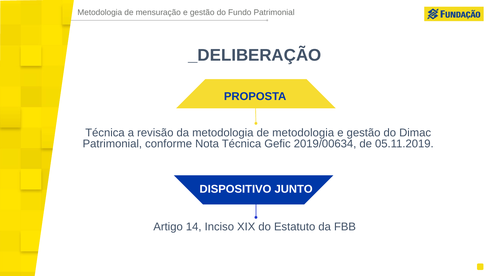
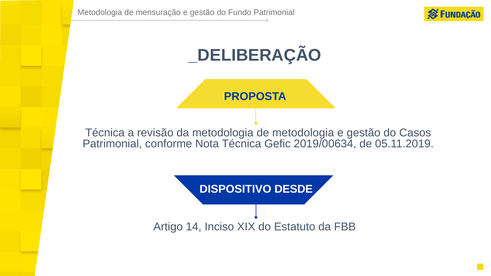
Dimac: Dimac -> Casos (415, 133)
JUNTO: JUNTO -> DESDE (294, 189)
